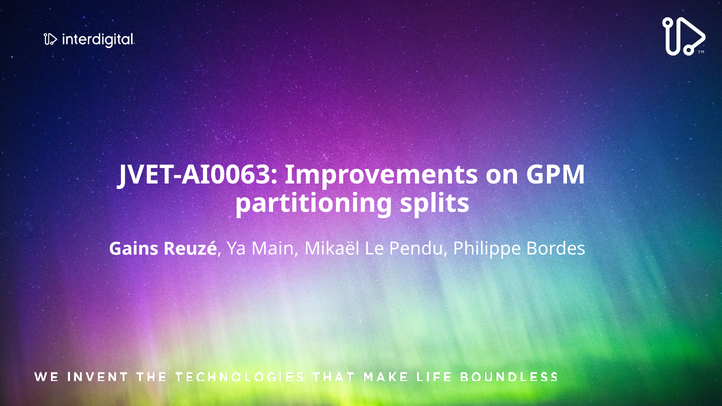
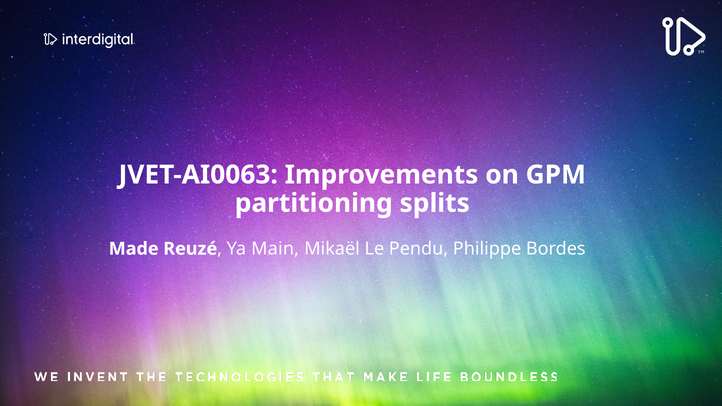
Gains: Gains -> Made (134, 249)
